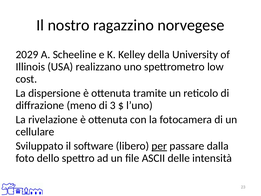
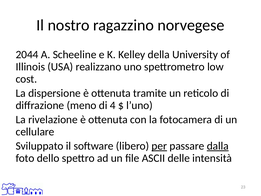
2029: 2029 -> 2044 (27, 55)
3: 3 -> 4 (113, 105)
dalla underline: none -> present (218, 146)
